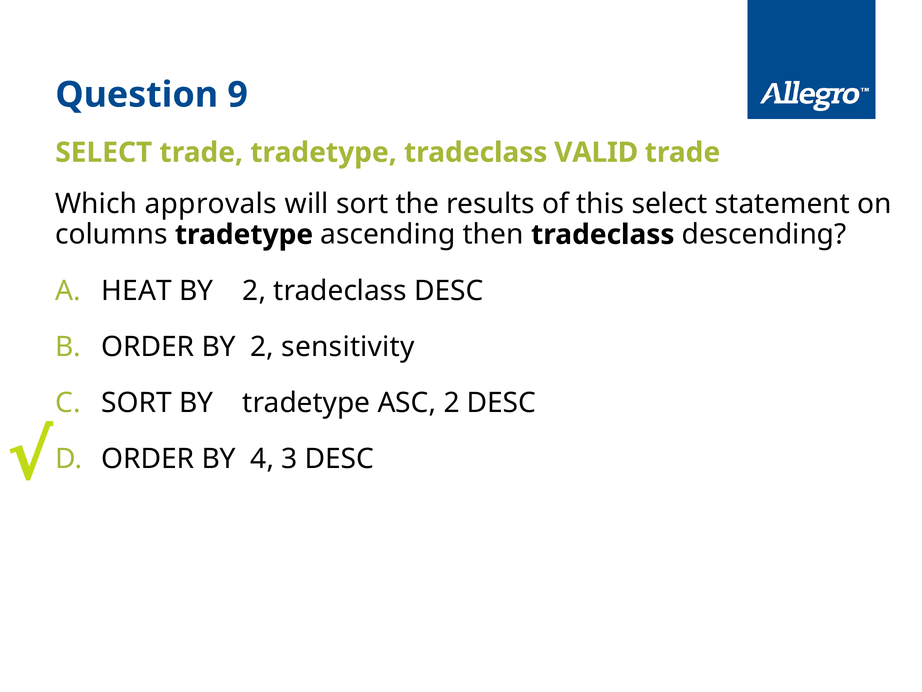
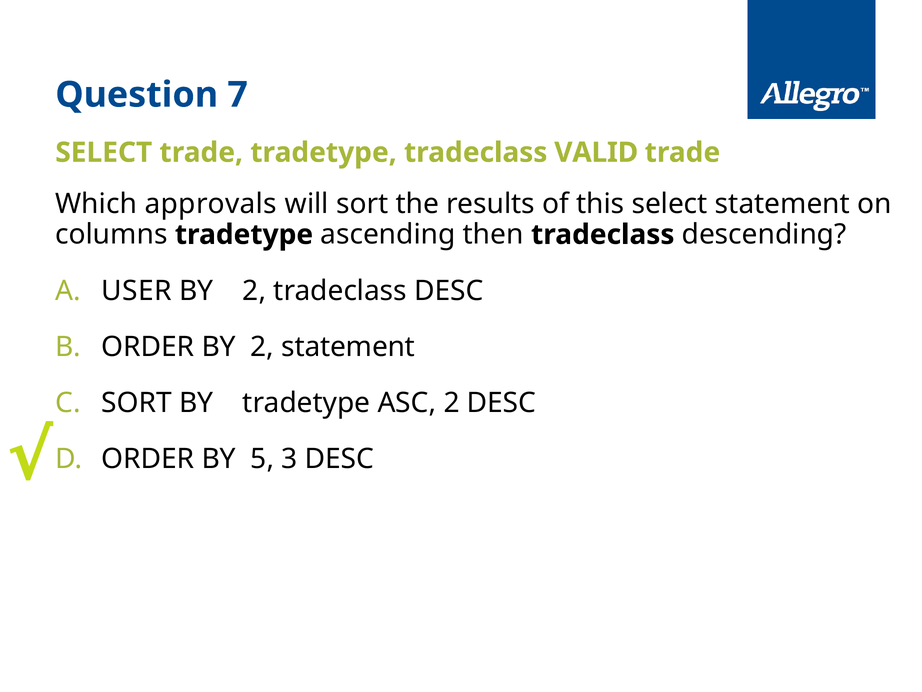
9: 9 -> 7 (238, 95)
HEAT: HEAT -> USER (137, 290)
2 sensitivity: sensitivity -> statement (348, 347)
4: 4 -> 5 (262, 459)
